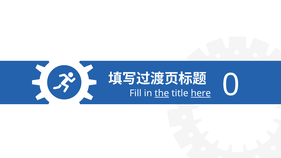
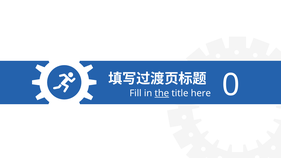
here underline: present -> none (201, 93)
